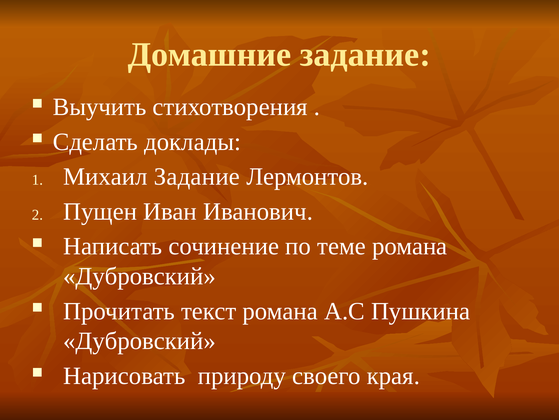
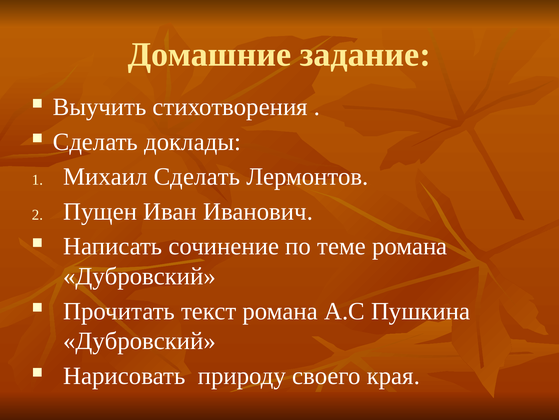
Михаил Задание: Задание -> Сделать (197, 176)
